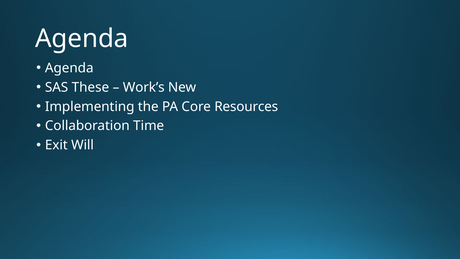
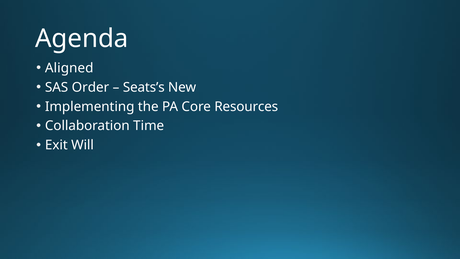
Agenda: Agenda -> Aligned (69, 68)
These: These -> Order (90, 87)
Work’s: Work’s -> Seats’s (144, 87)
